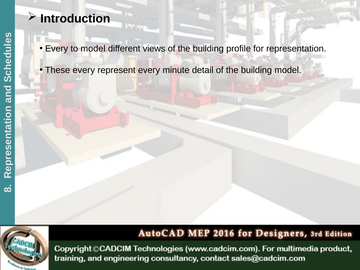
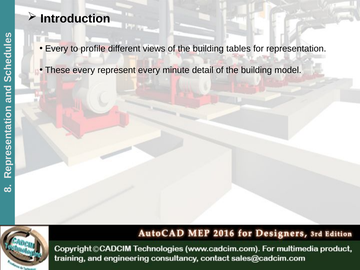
to model: model -> profile (93, 49)
profile: profile -> tables (238, 49)
